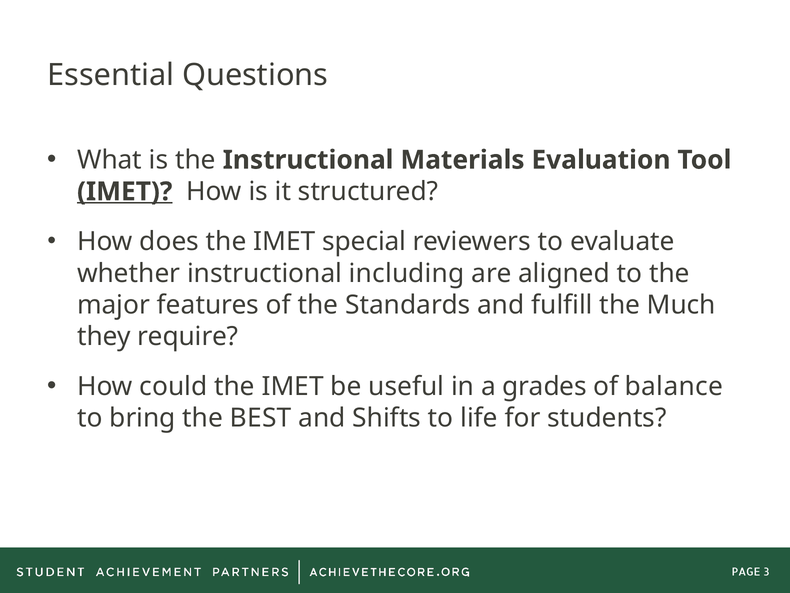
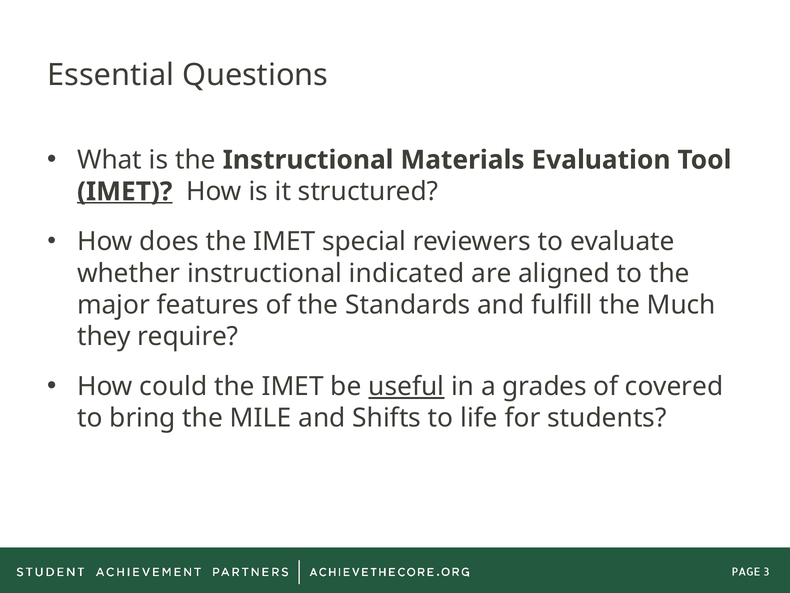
including: including -> indicated (407, 273)
useful underline: none -> present (406, 386)
balance: balance -> covered (674, 386)
BEST: BEST -> MILE (261, 418)
